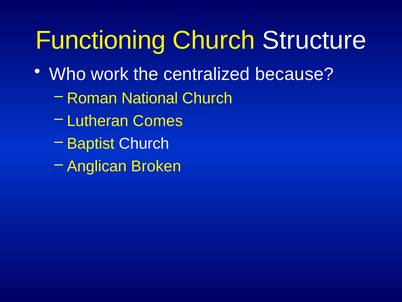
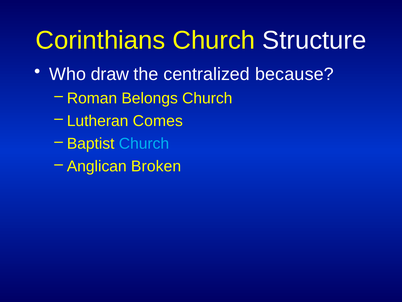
Functioning: Functioning -> Corinthians (100, 40)
work: work -> draw (110, 74)
National: National -> Belongs (150, 98)
Church colour: white -> light blue (144, 144)
